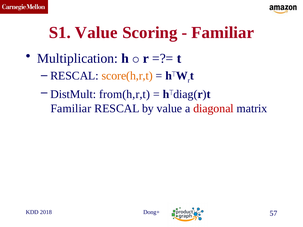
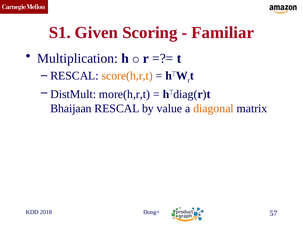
S1 Value: Value -> Given (96, 33)
from(h,r,t: from(h,r,t -> more(h,r,t (125, 94)
Familiar: Familiar -> Bhaijaan (71, 109)
diagonal colour: red -> orange (213, 109)
